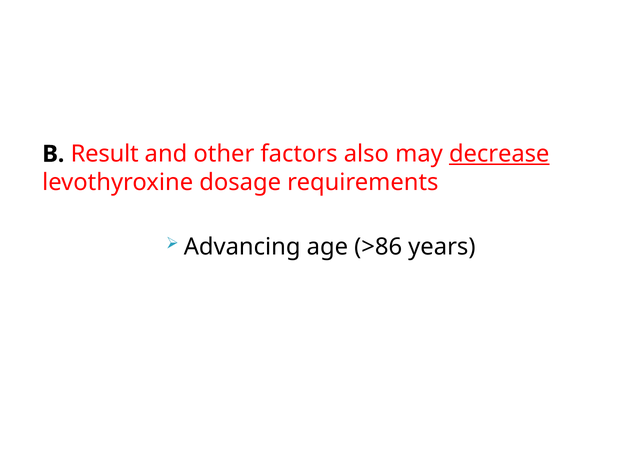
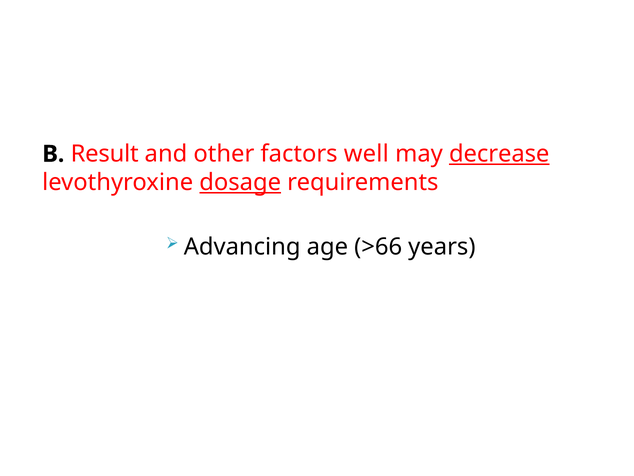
also: also -> well (366, 154)
dosage underline: none -> present (240, 182)
>86: >86 -> >66 (378, 247)
